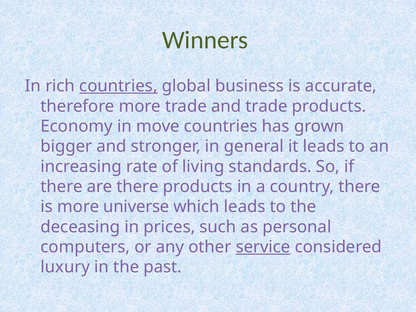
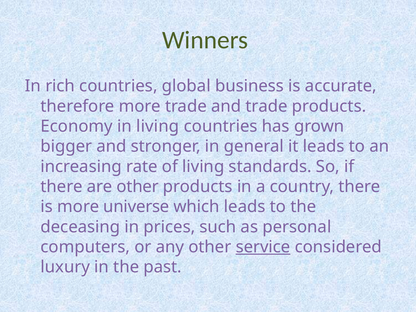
countries underline: present -> none (118, 86)
in move: move -> living (158, 126)
are there: there -> other (138, 187)
